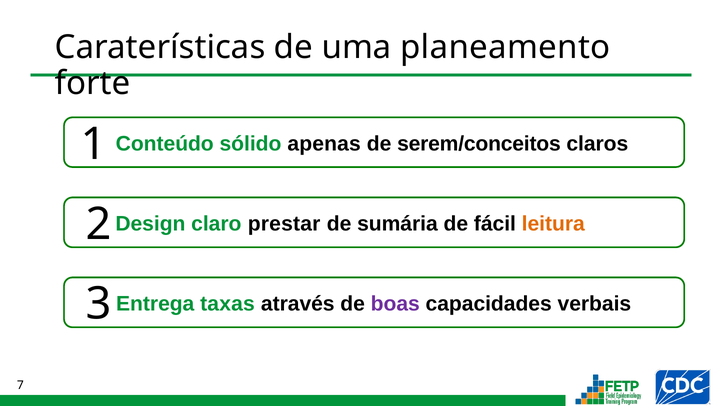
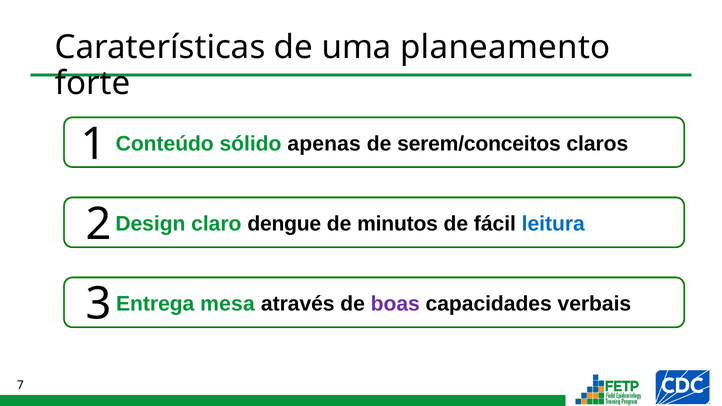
prestar: prestar -> dengue (284, 224)
sumária: sumária -> minutos (398, 224)
leitura colour: orange -> blue (553, 224)
taxas: taxas -> mesa (227, 304)
